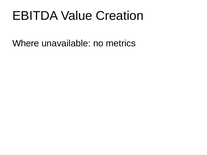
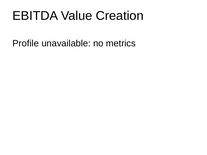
Where: Where -> Profile (26, 43)
